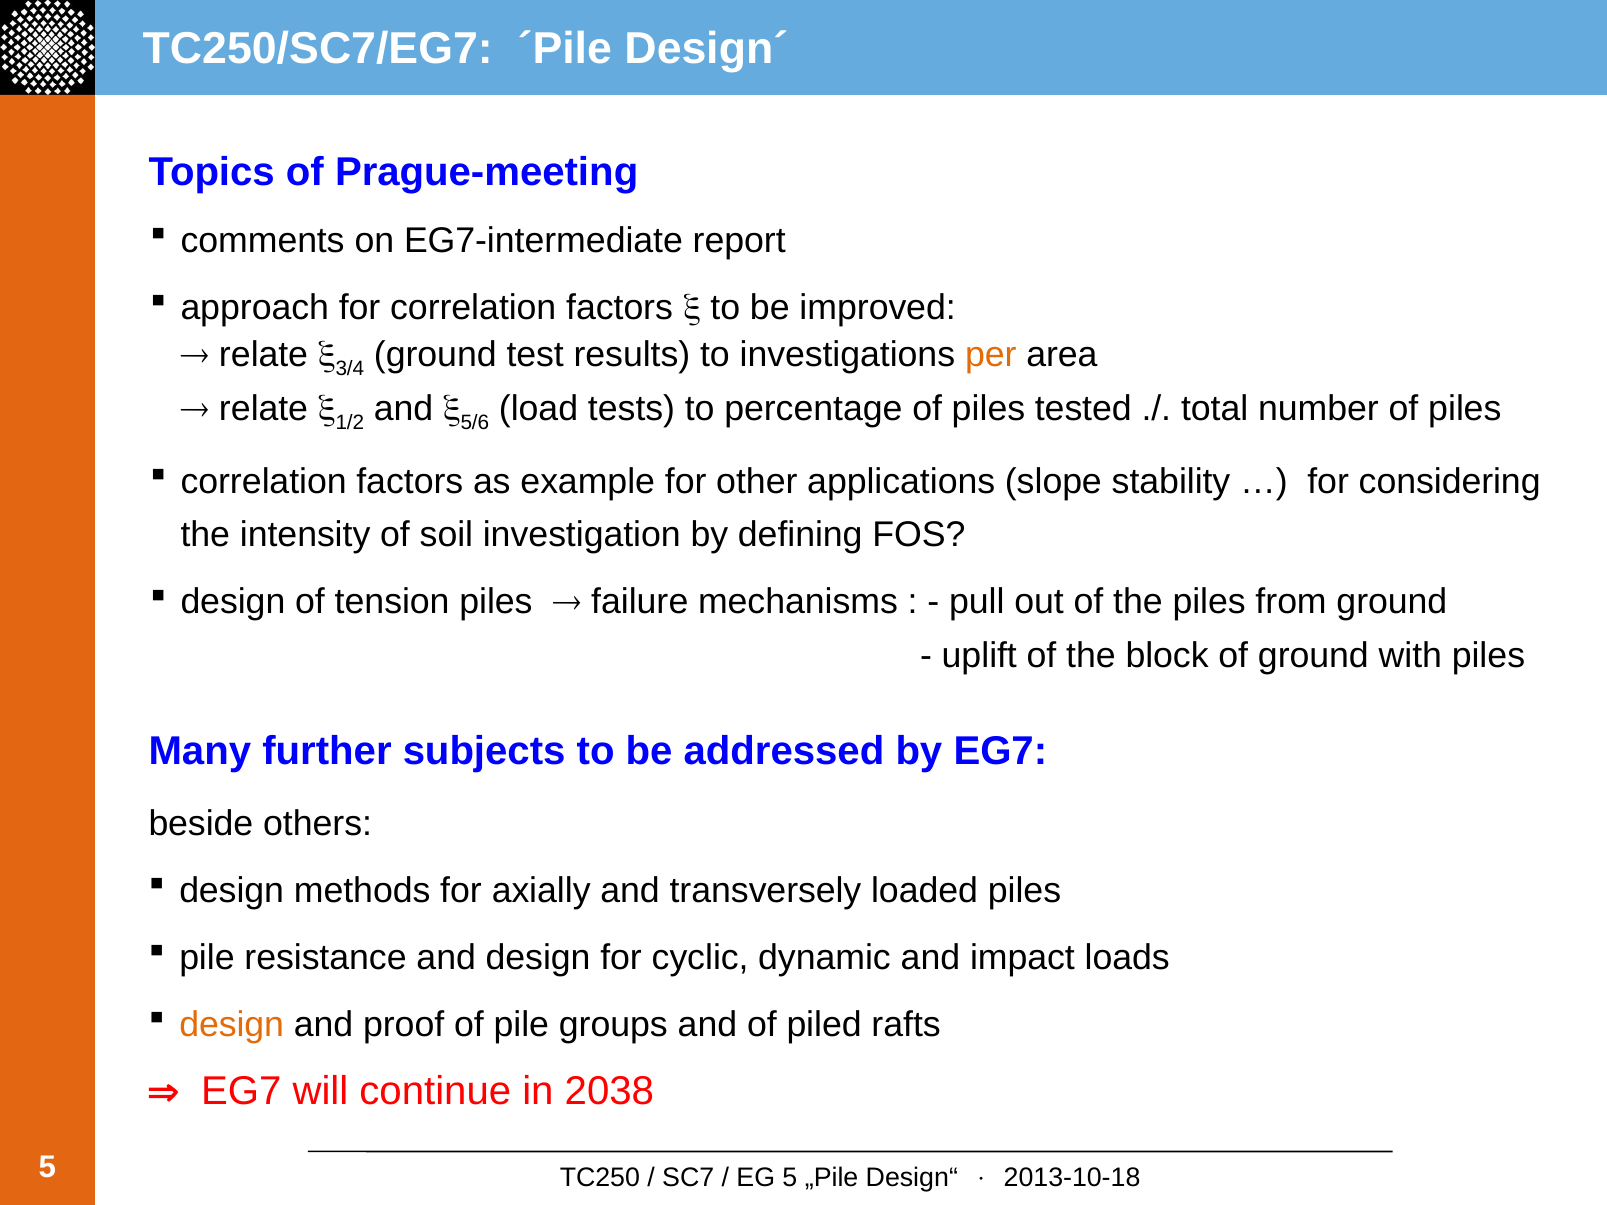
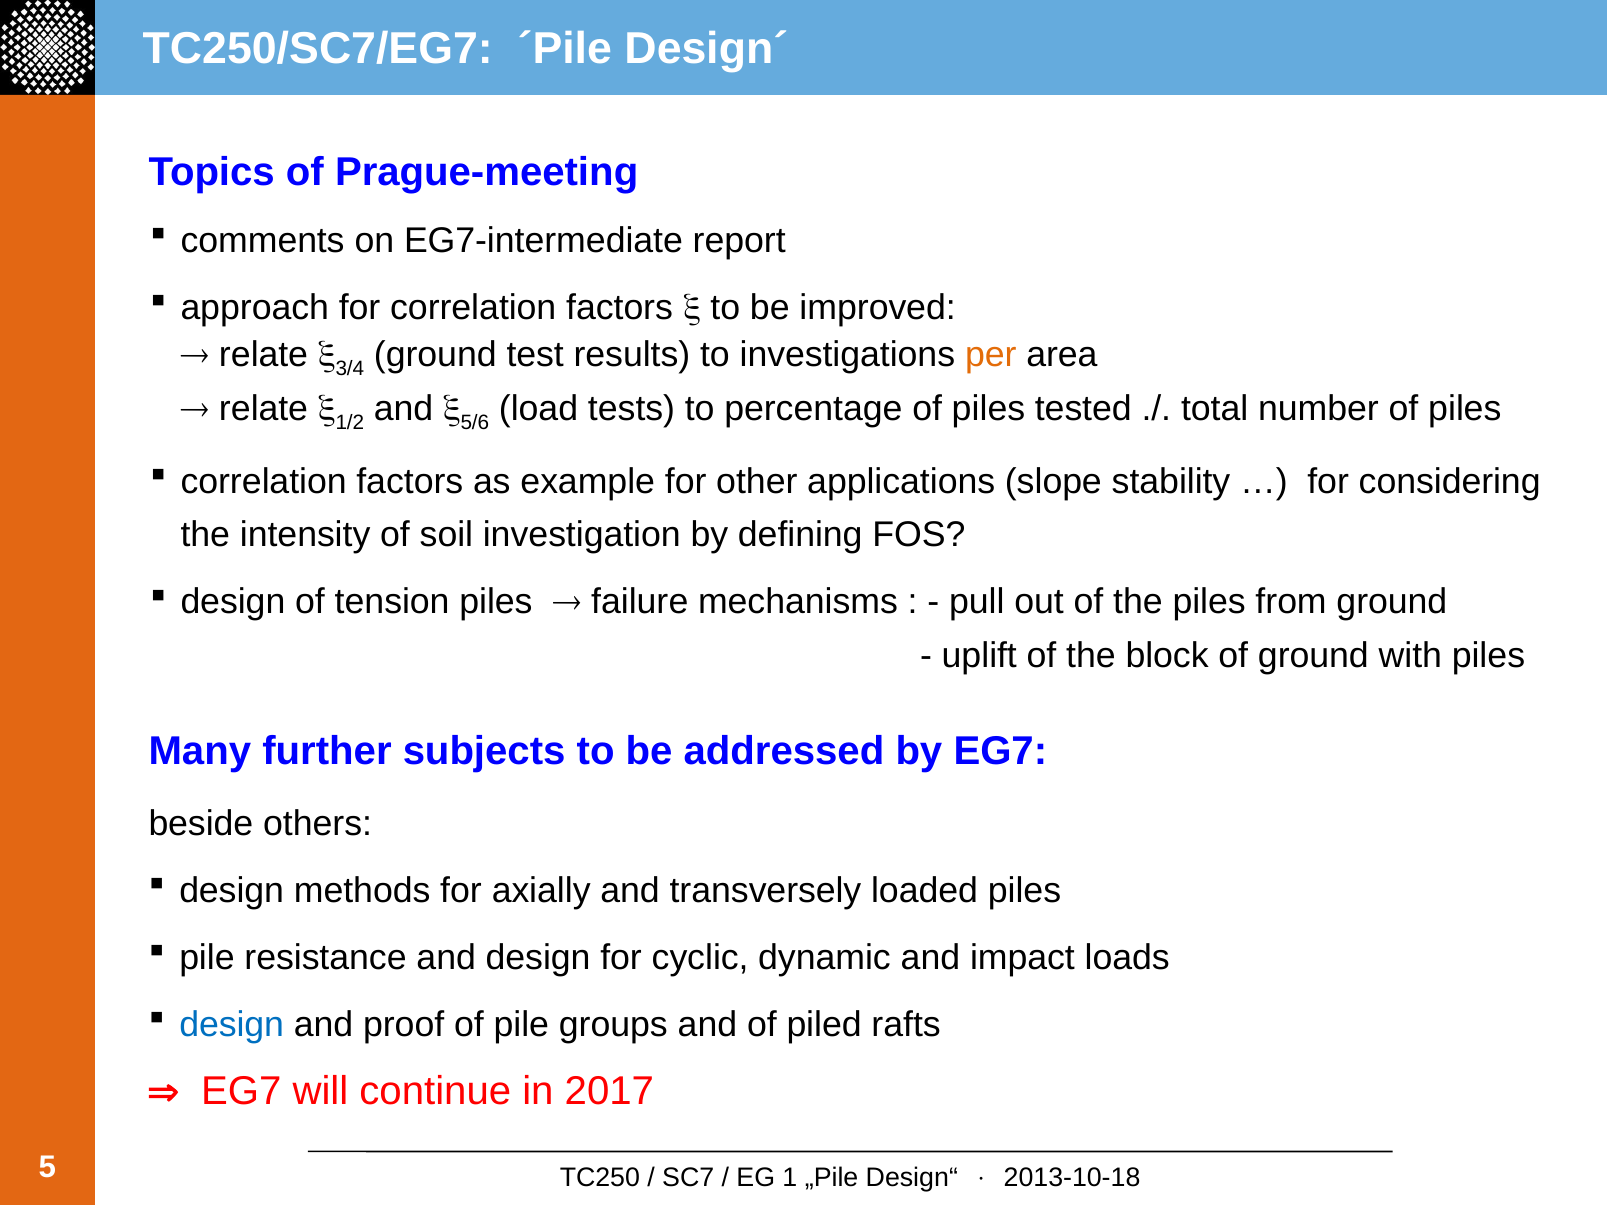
design colour: orange -> blue (232, 1025)
2038: 2038 -> 2017 (609, 1091)
EG 5: 5 -> 1 (790, 1178)
